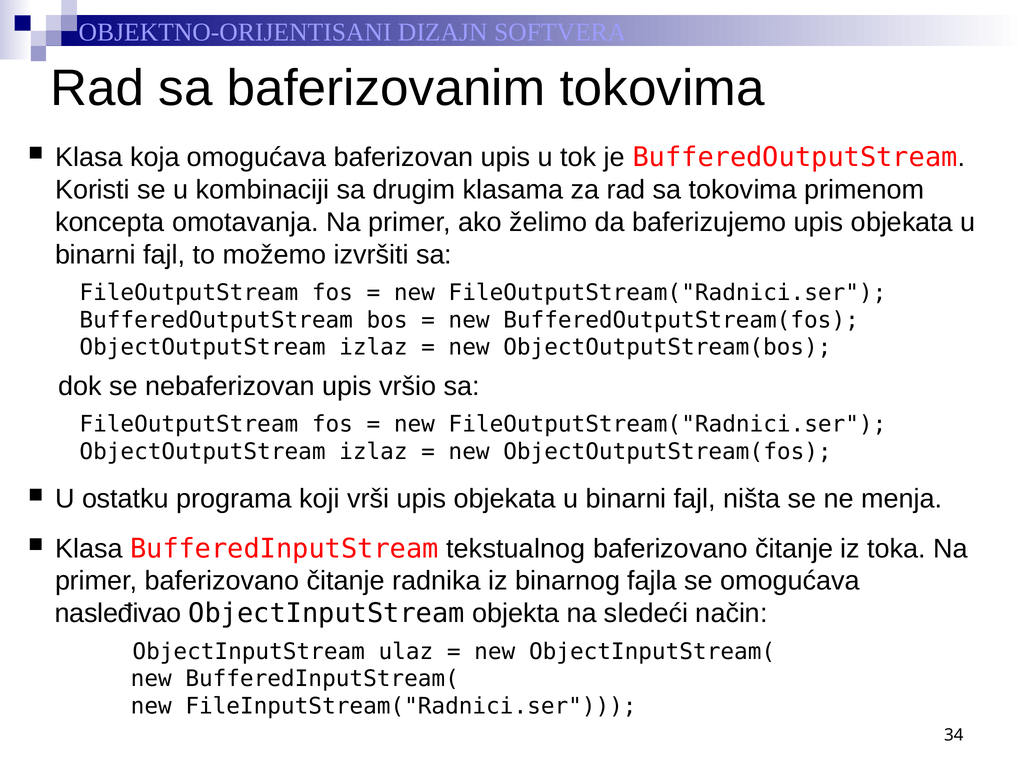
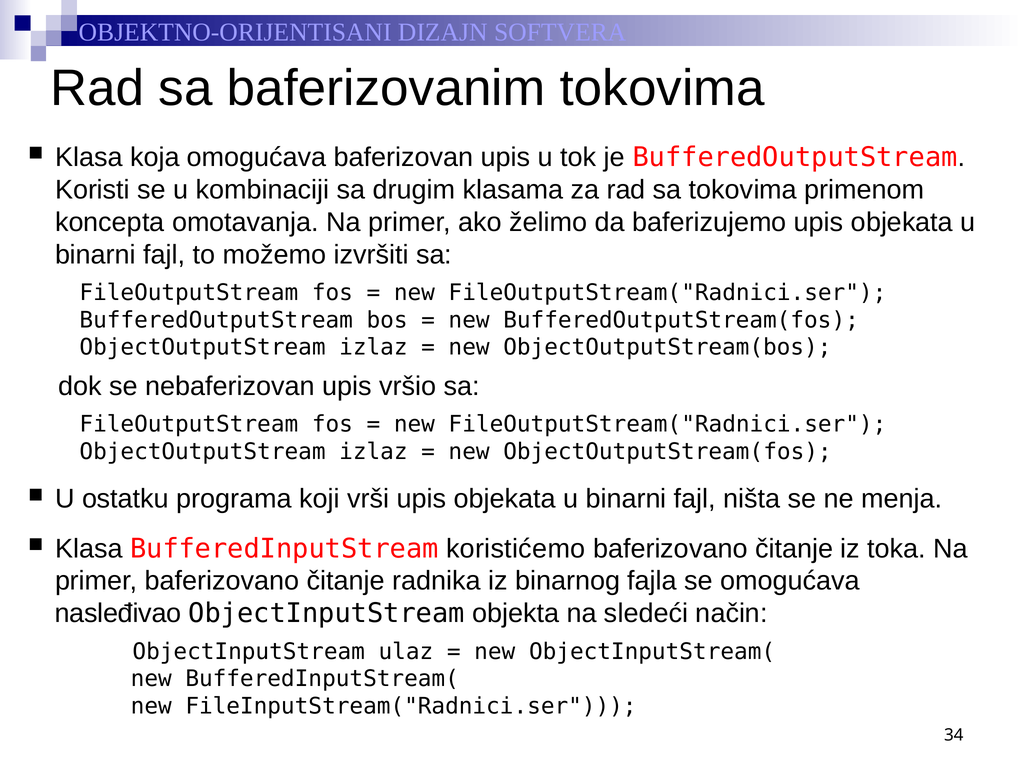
tekstualnog: tekstualnog -> koristićemo (516, 548)
